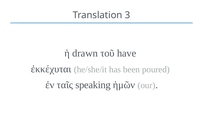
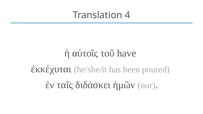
3: 3 -> 4 (128, 15)
drawn: drawn -> αὐτοῖς (85, 53)
speaking: speaking -> διδάσκει (93, 85)
